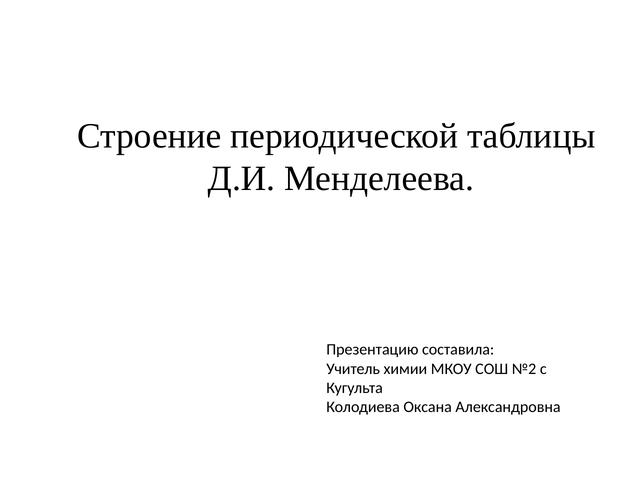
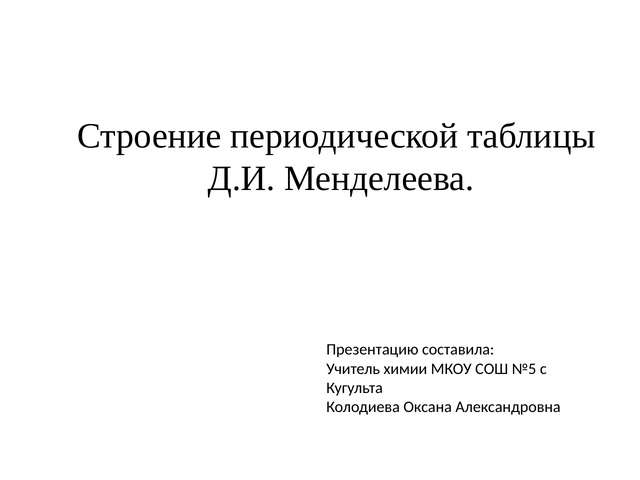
№2: №2 -> №5 (524, 369)
